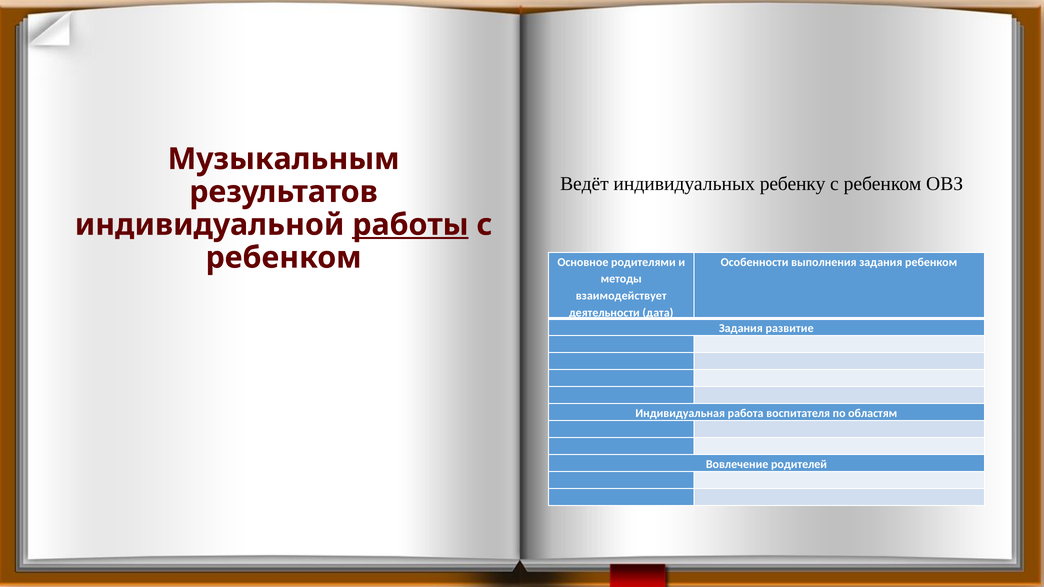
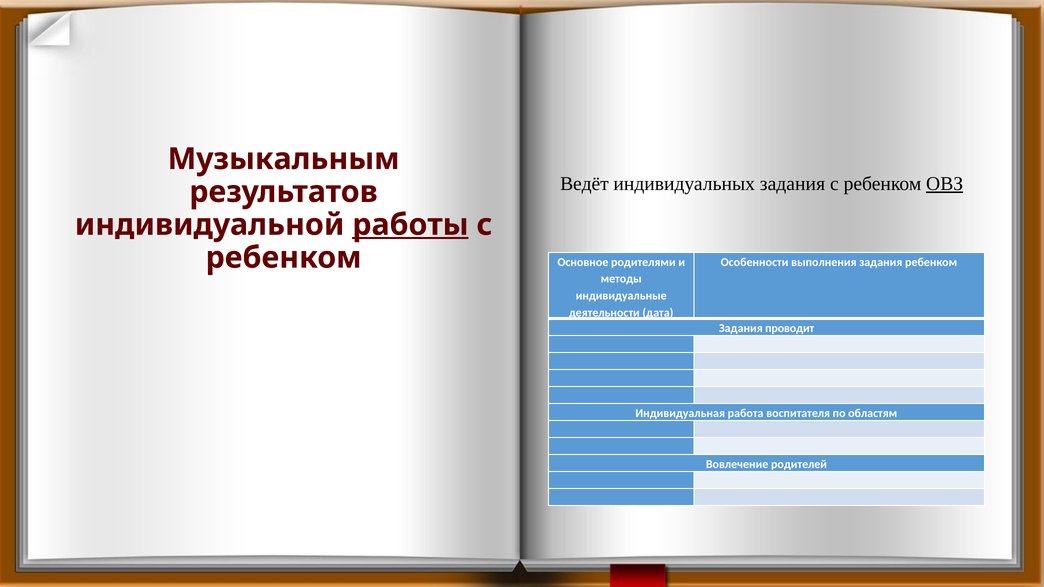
индивидуальных ребенку: ребенку -> задания (792, 184)
ОВЗ underline: none -> present (945, 184)
взаимодействует: взаимодействует -> индивидуальные (621, 296)
развитие: развитие -> проводит (790, 328)
